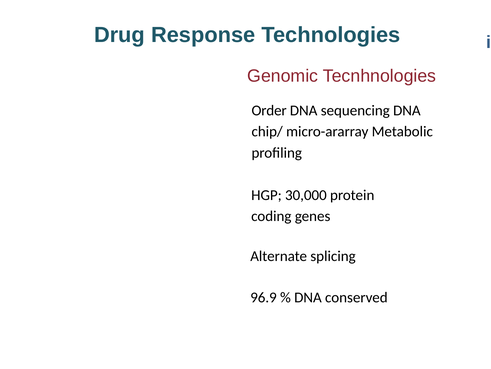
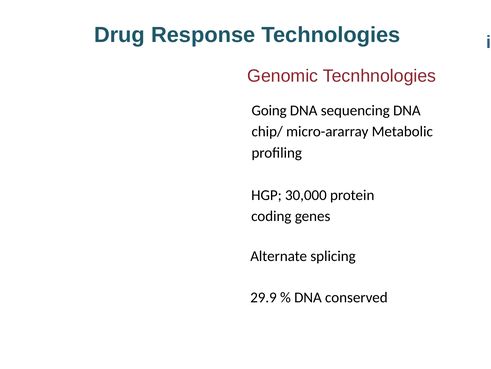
Order: Order -> Going (269, 110)
96.9: 96.9 -> 29.9 (264, 297)
